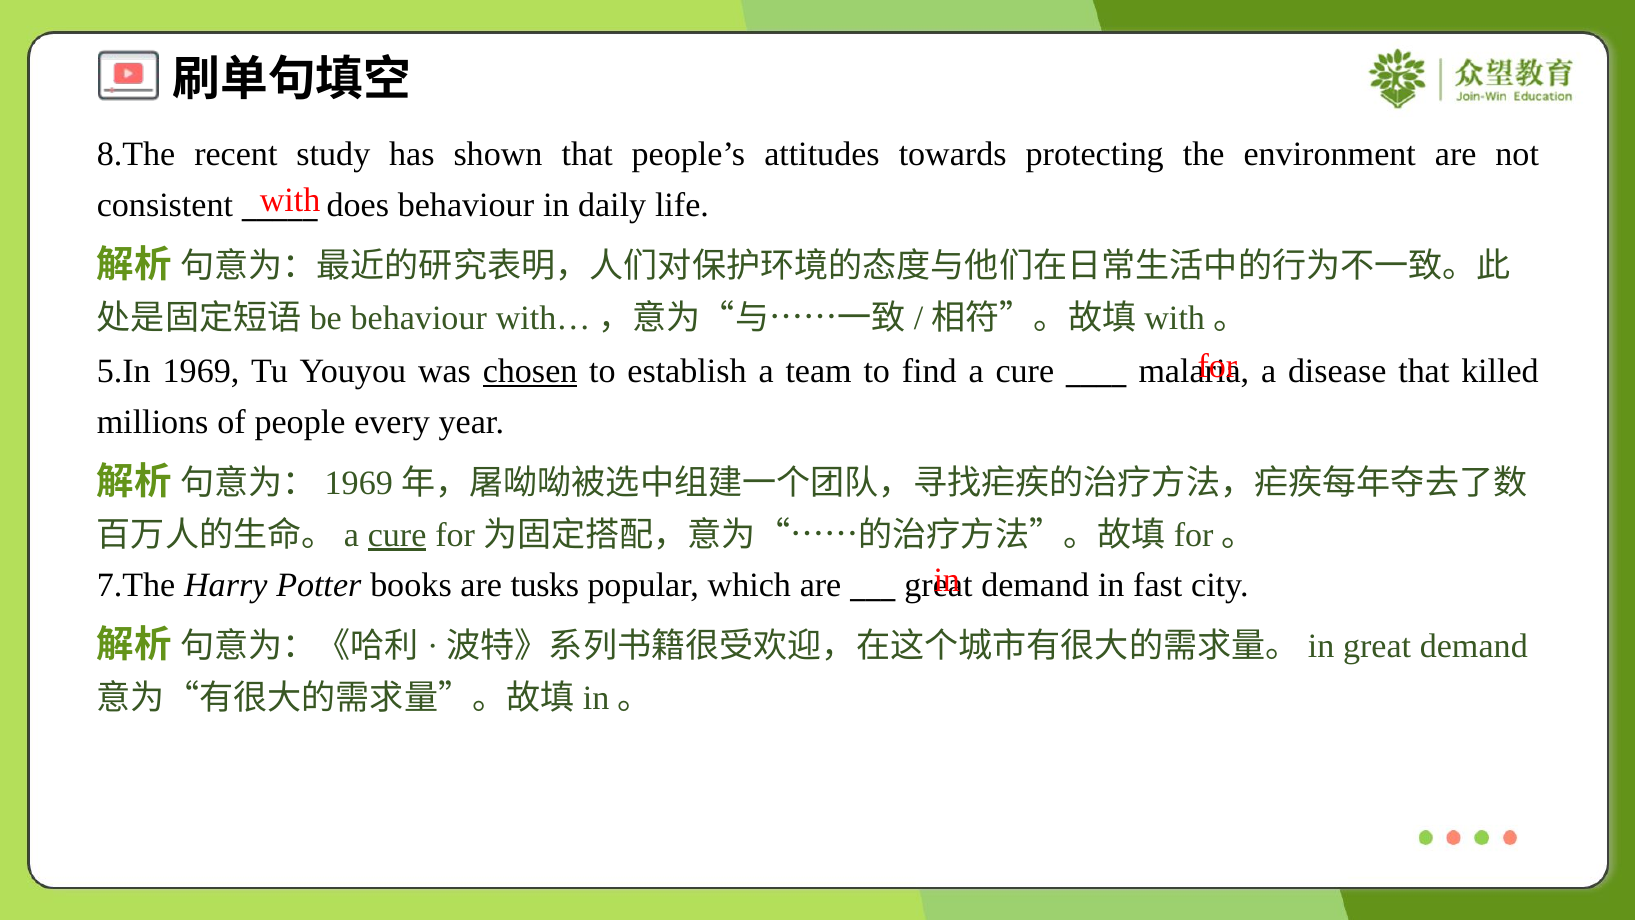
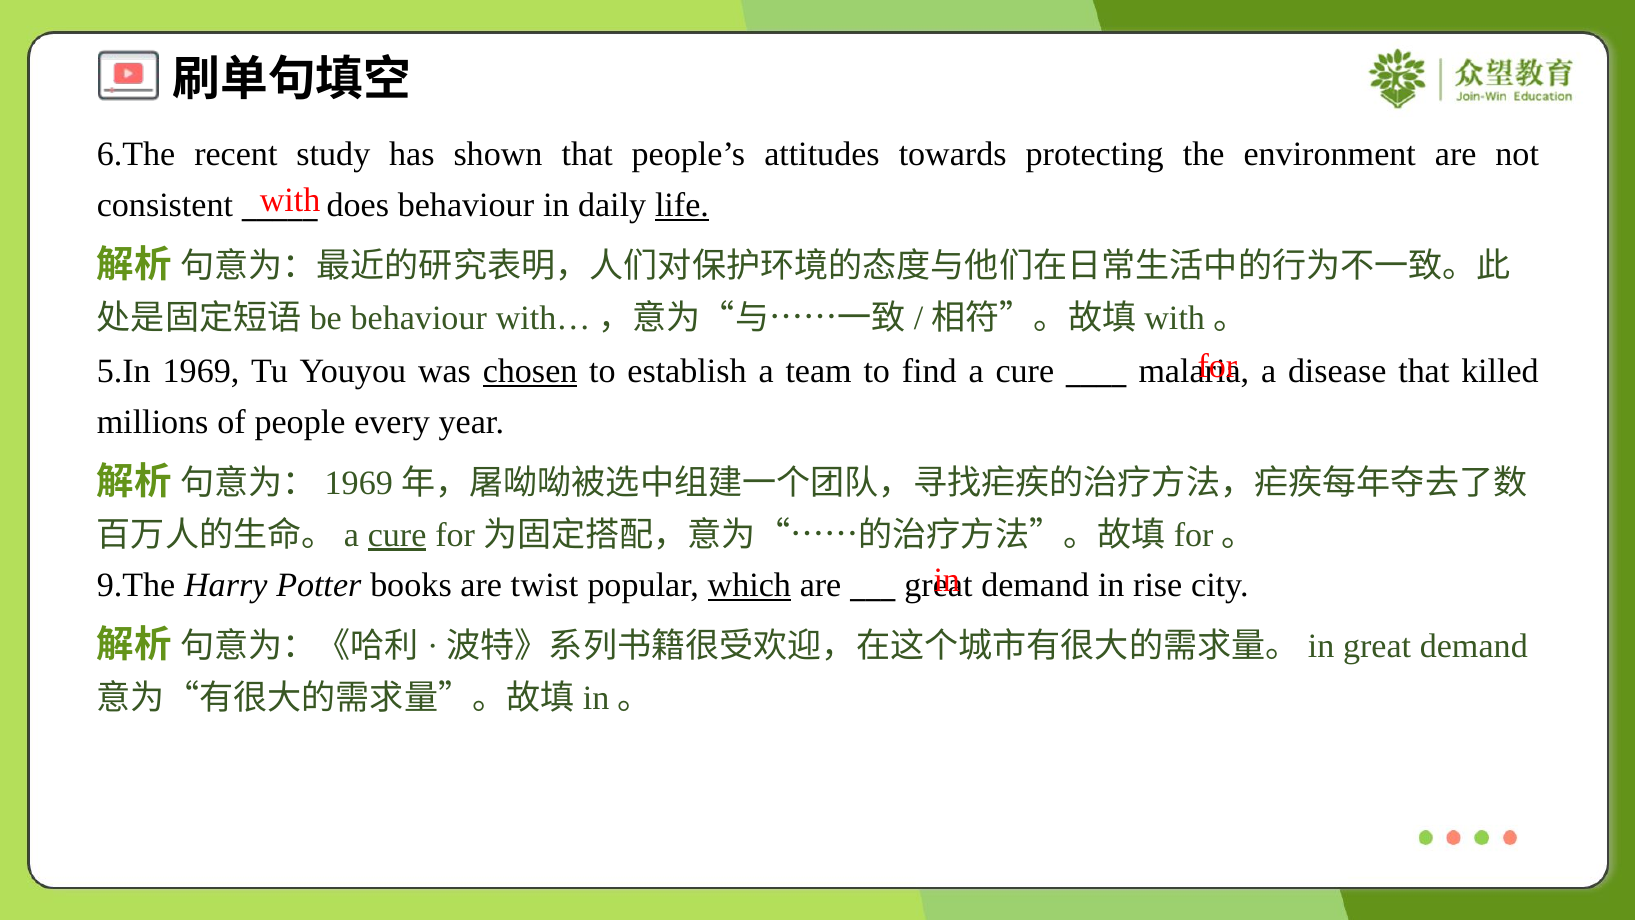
8.The: 8.The -> 6.The (136, 154)
life underline: none -> present (682, 205)
7.The: 7.The -> 9.The (136, 585)
tusks: tusks -> twist (545, 585)
which underline: none -> present (749, 585)
fast: fast -> rise (1158, 585)
